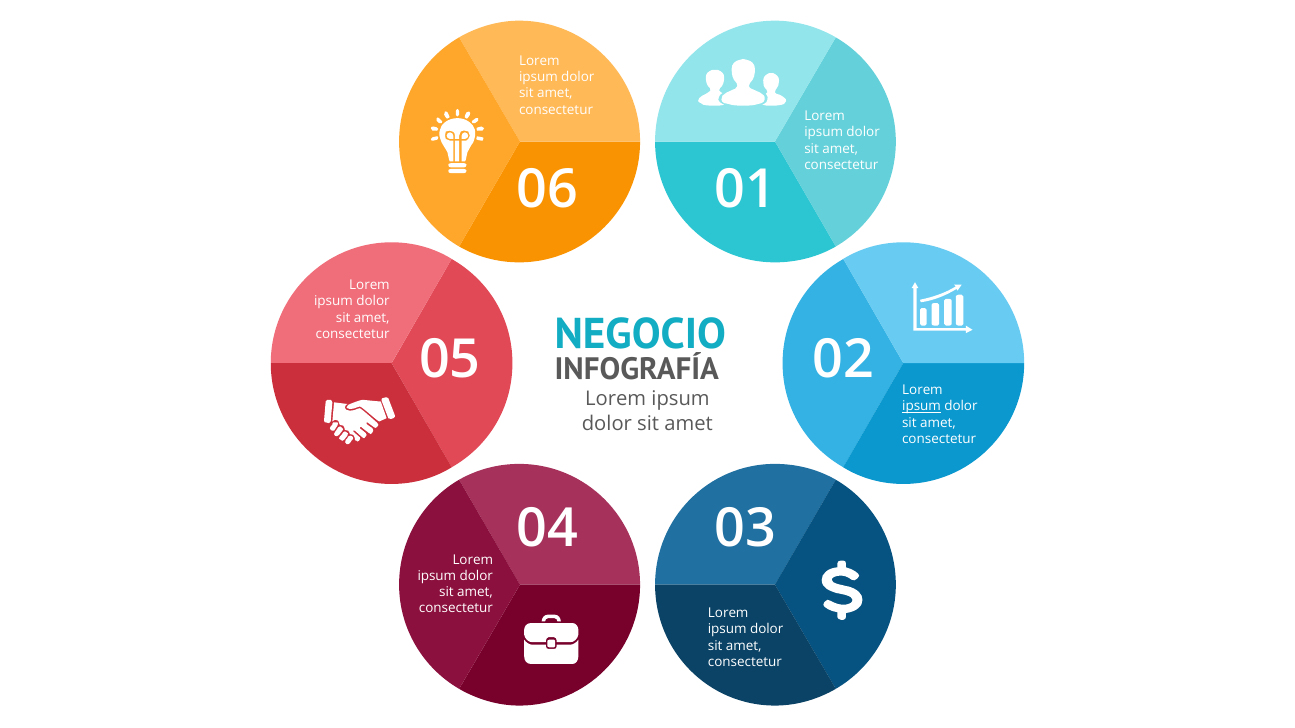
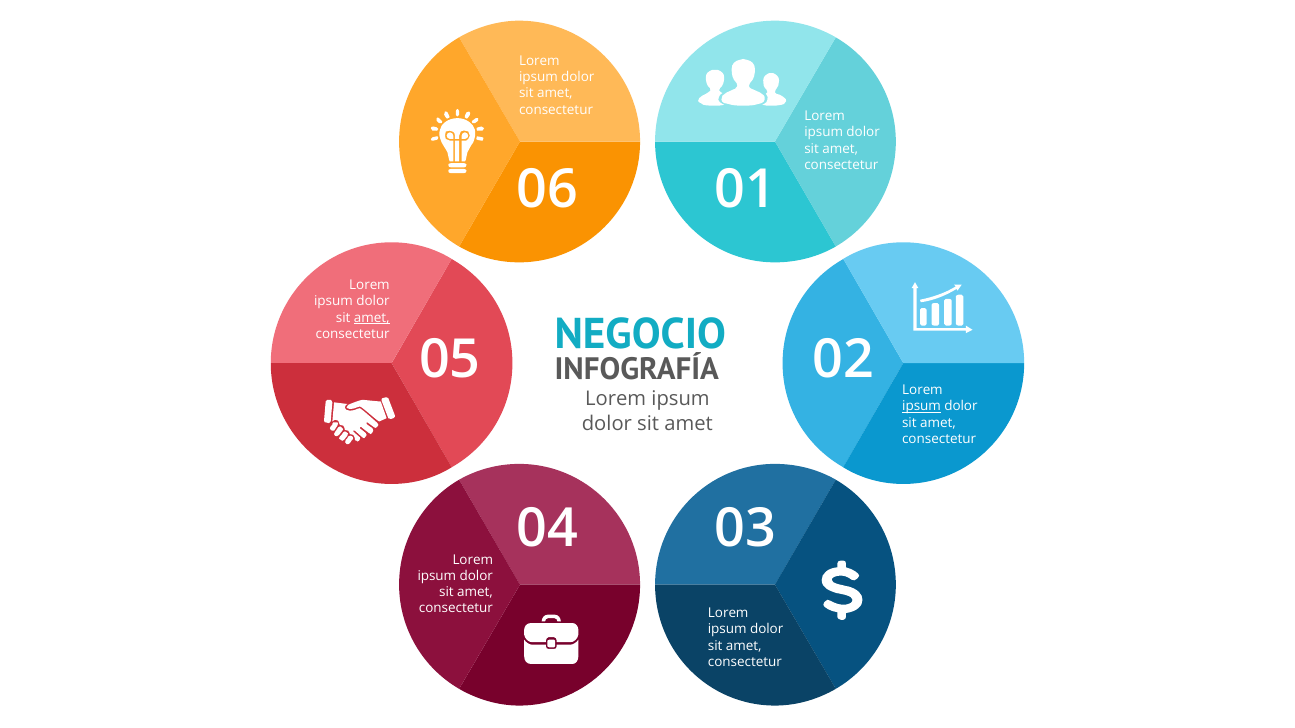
amet underline: none -> present (372, 318)
